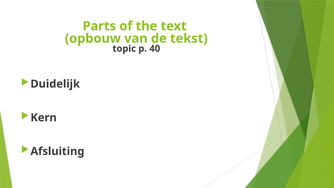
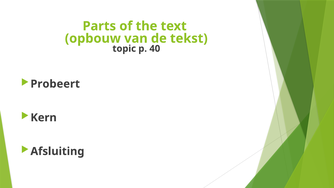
Duidelijk: Duidelijk -> Probeert (55, 84)
